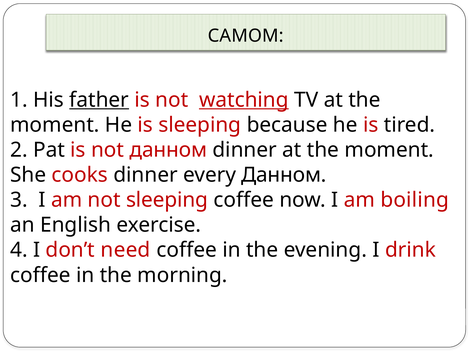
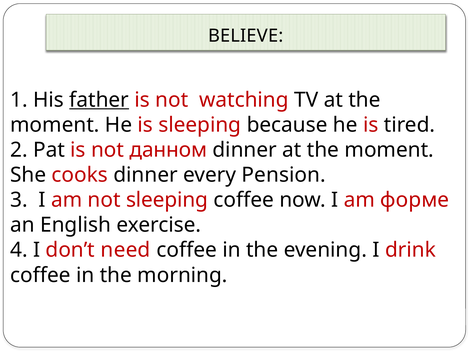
САМОМ: САМОМ -> BELIEVE (246, 36)
watching underline: present -> none (244, 100)
every Данном: Данном -> Pension (284, 175)
boiling: boiling -> форме (415, 200)
